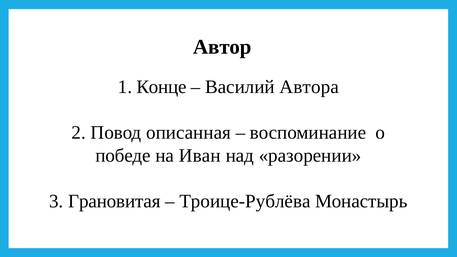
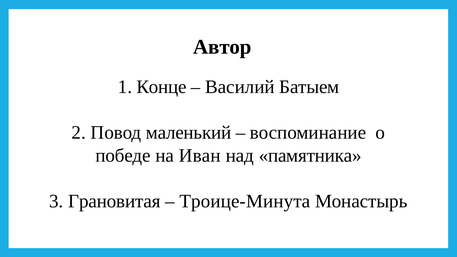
Автора: Автора -> Батыем (309, 87)
описанная: описанная -> маленький (189, 133)
разорении: разорении -> памятника (310, 155)
Троице-Рублёва: Троице-Рублёва -> Троице-Минута (245, 201)
